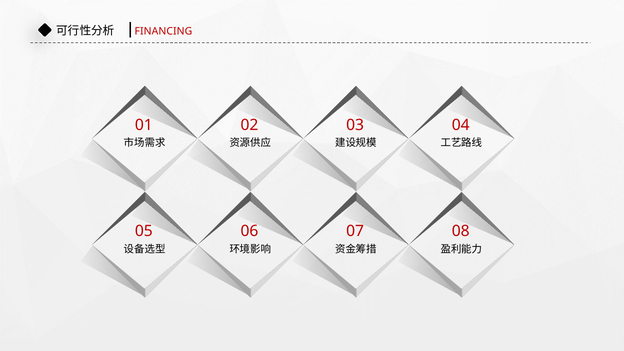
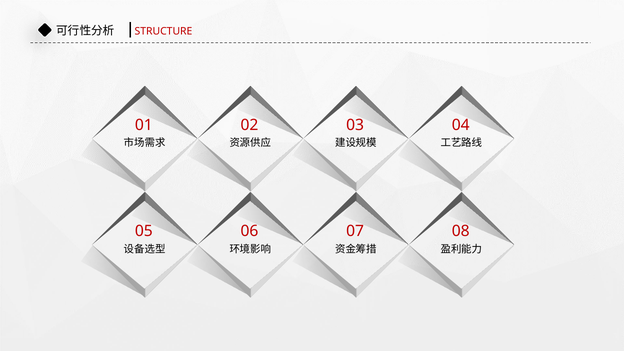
FINANCING: FINANCING -> STRUCTURE (163, 31)
